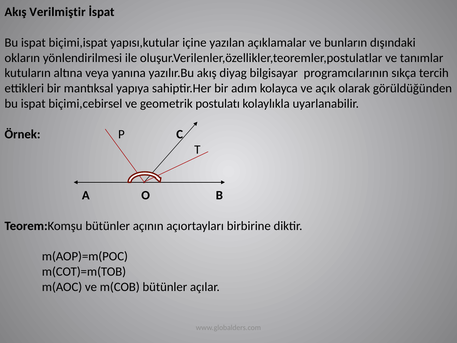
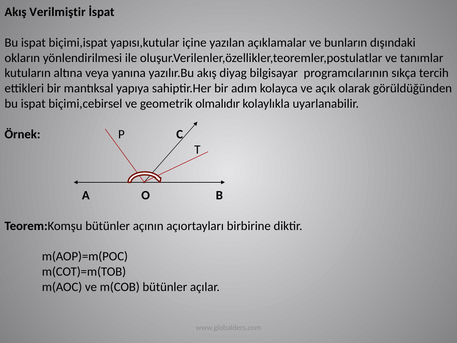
postulatı: postulatı -> olmalıdır (218, 104)
